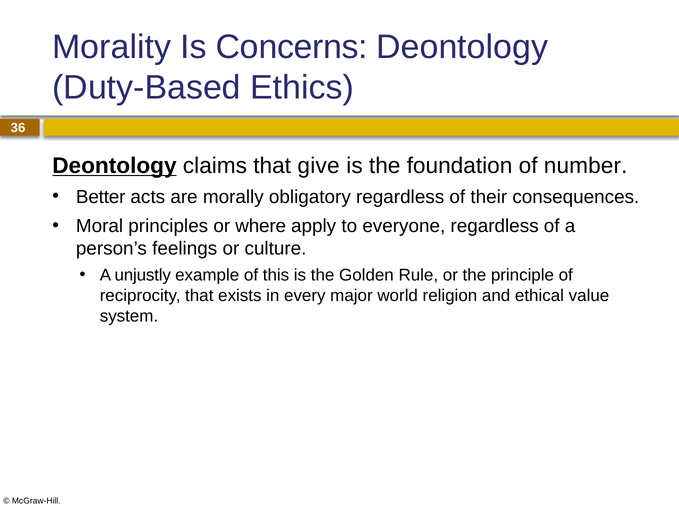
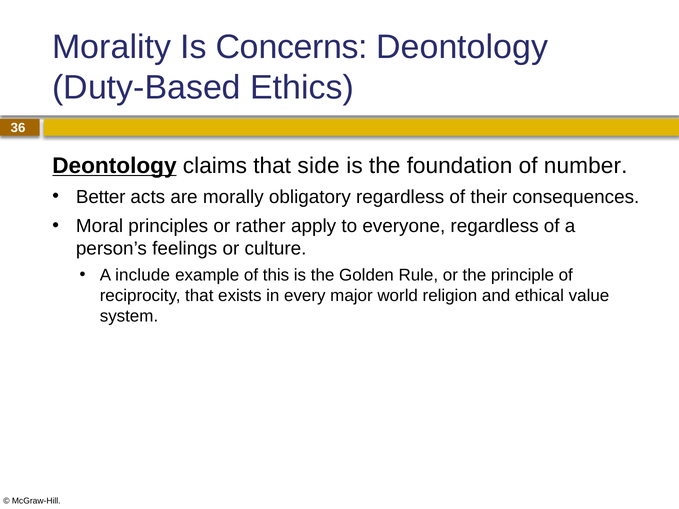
give: give -> side (319, 166)
where: where -> rather (260, 226)
unjustly: unjustly -> include (143, 275)
